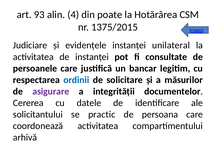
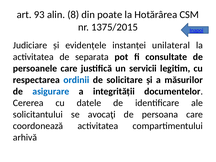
4: 4 -> 8 (73, 15)
de instanței: instanței -> separata (92, 57)
bancar: bancar -> servicii (143, 68)
asigurare colour: purple -> blue (51, 91)
practic: practic -> avocaţi (102, 114)
